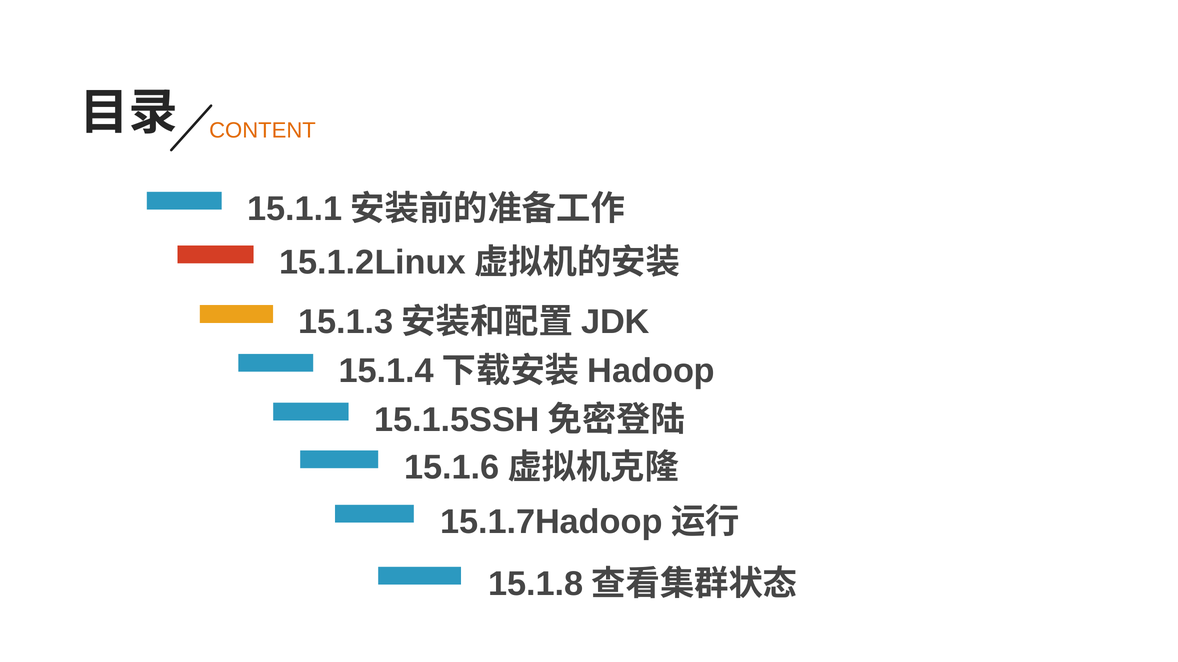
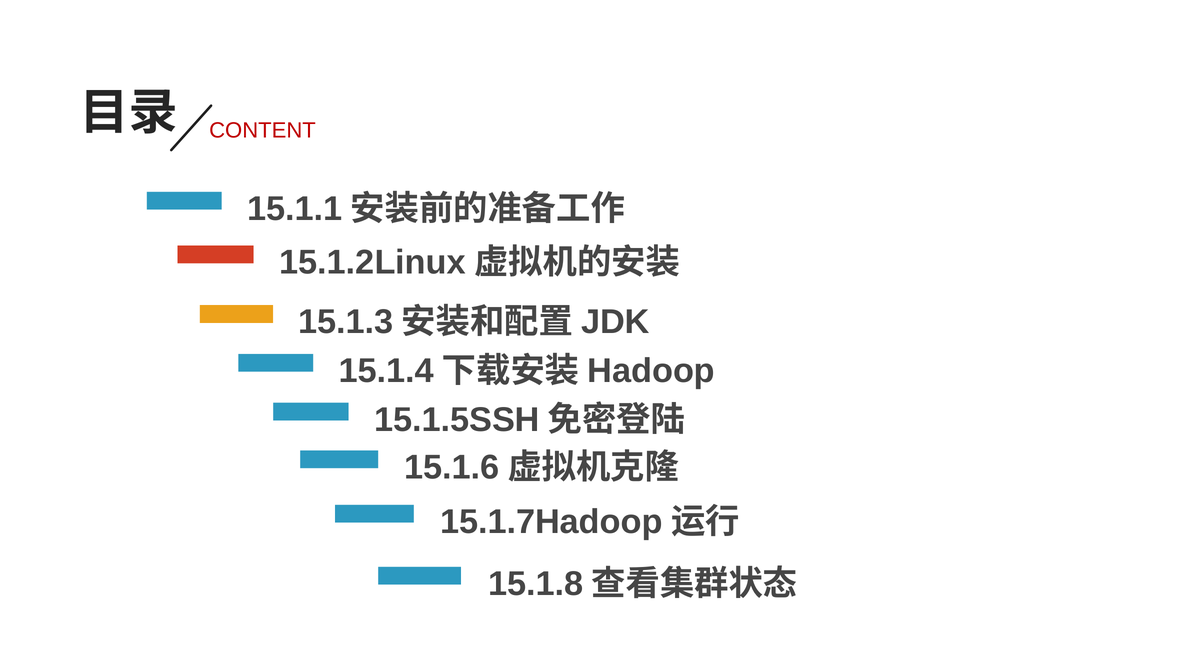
CONTENT colour: orange -> red (262, 131)
